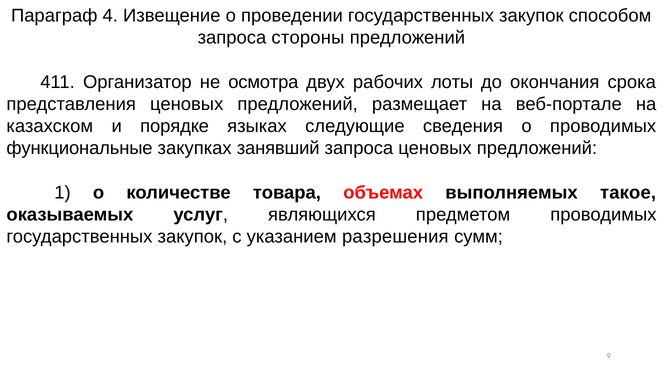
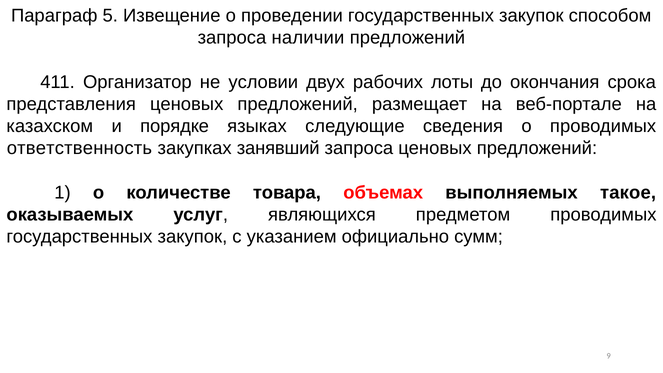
4: 4 -> 5 (110, 16)
стороны: стороны -> наличии (308, 38)
осмотра: осмотра -> условии (263, 82)
функциональные: функциональные -> ответственность (79, 148)
разрешения: разрешения -> официально (395, 237)
